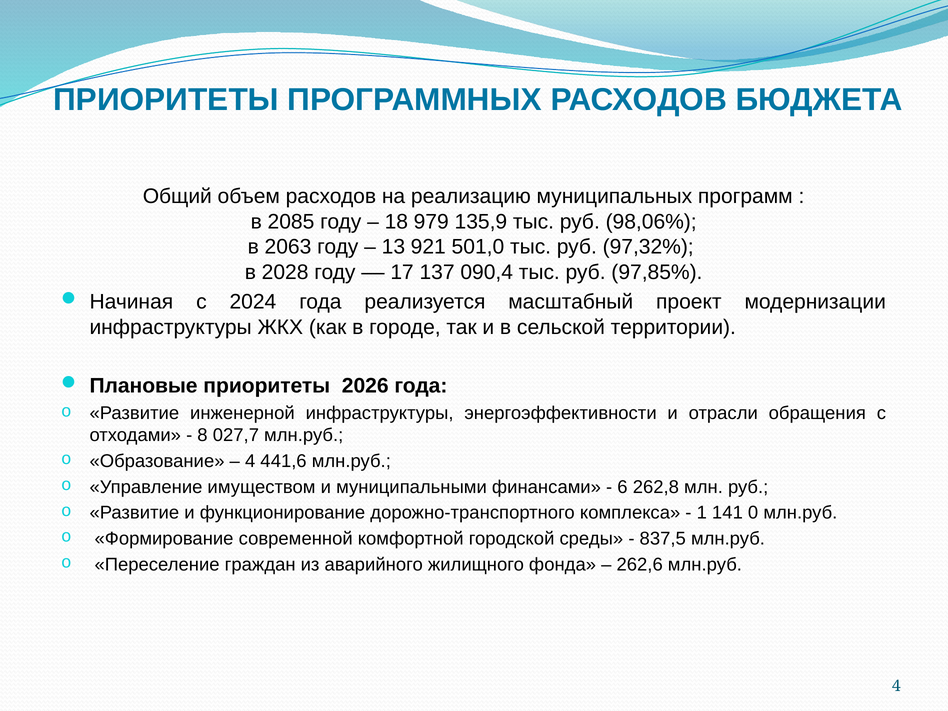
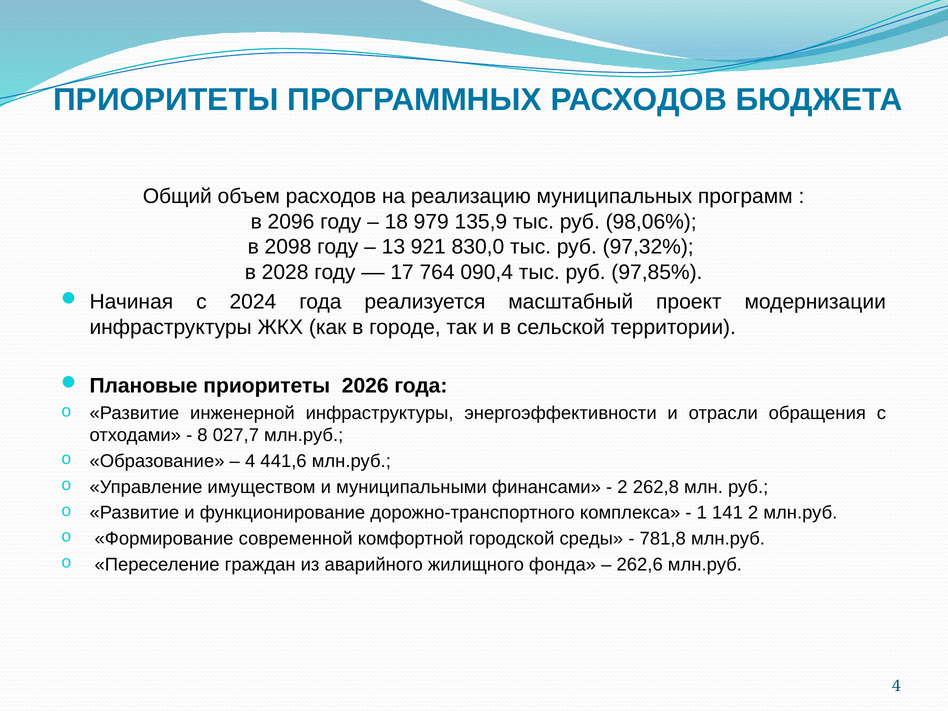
2085: 2085 -> 2096 (291, 222)
2063: 2063 -> 2098 (288, 247)
501,0: 501,0 -> 830,0 (478, 247)
137: 137 -> 764 (437, 272)
6: 6 -> 2 (622, 487)
141 0: 0 -> 2 (753, 513)
837,5: 837,5 -> 781,8 (663, 539)
